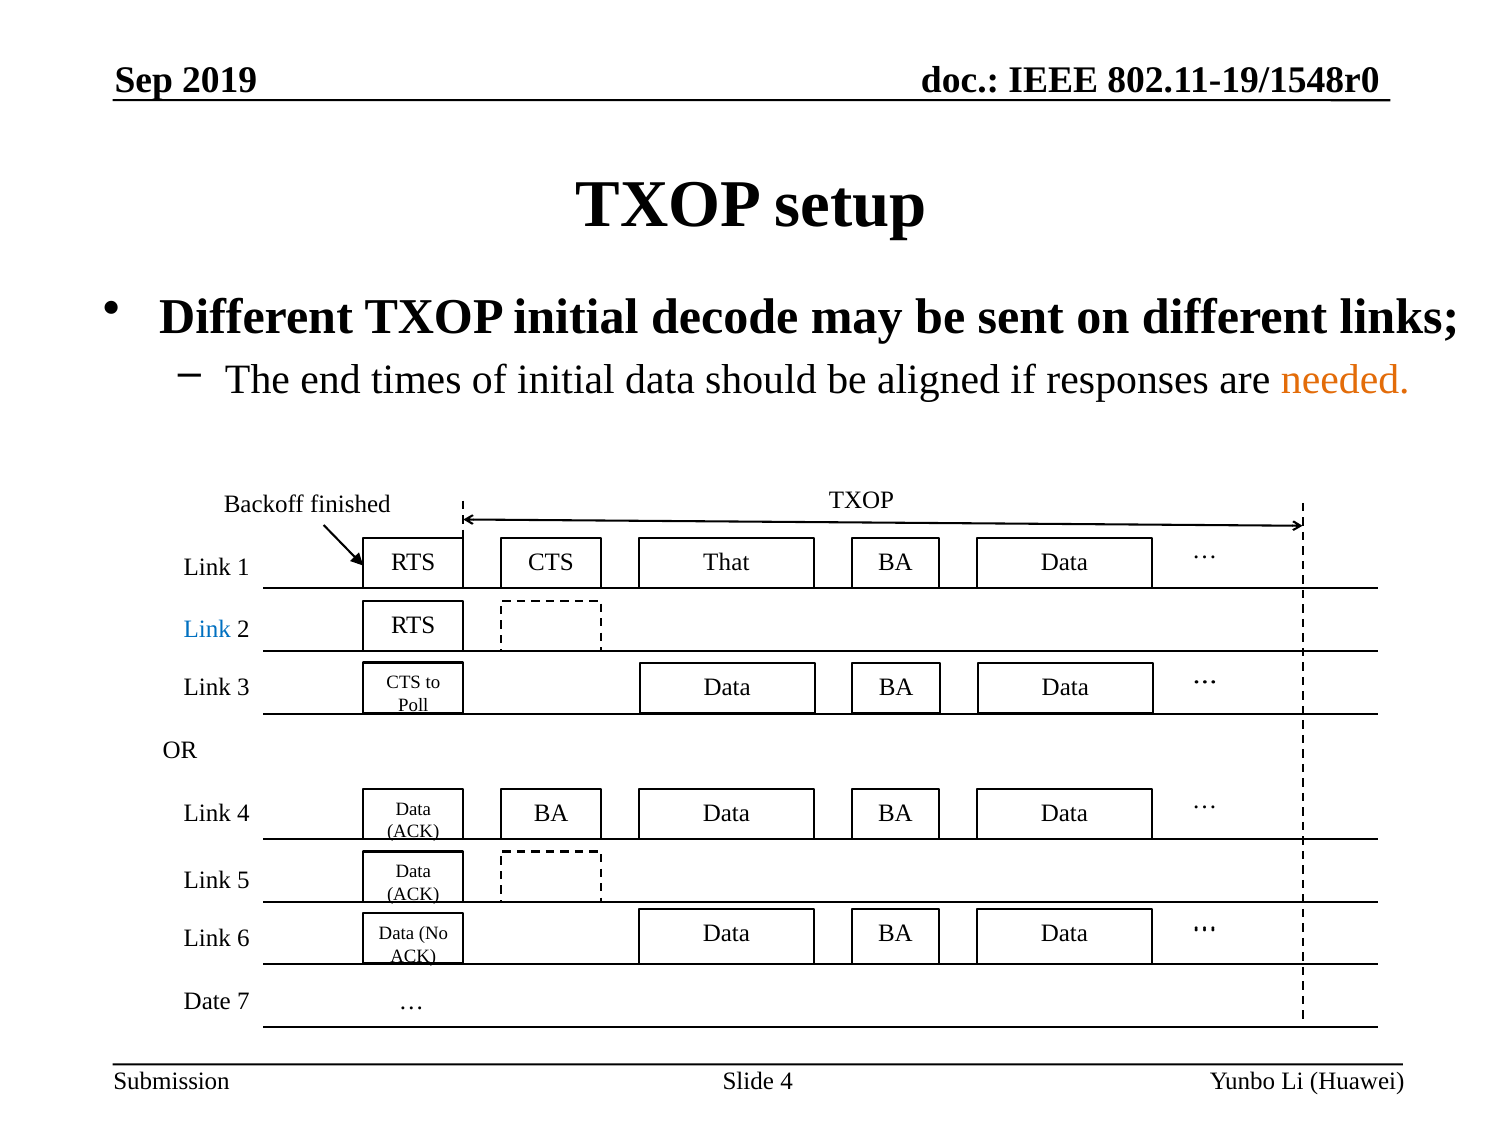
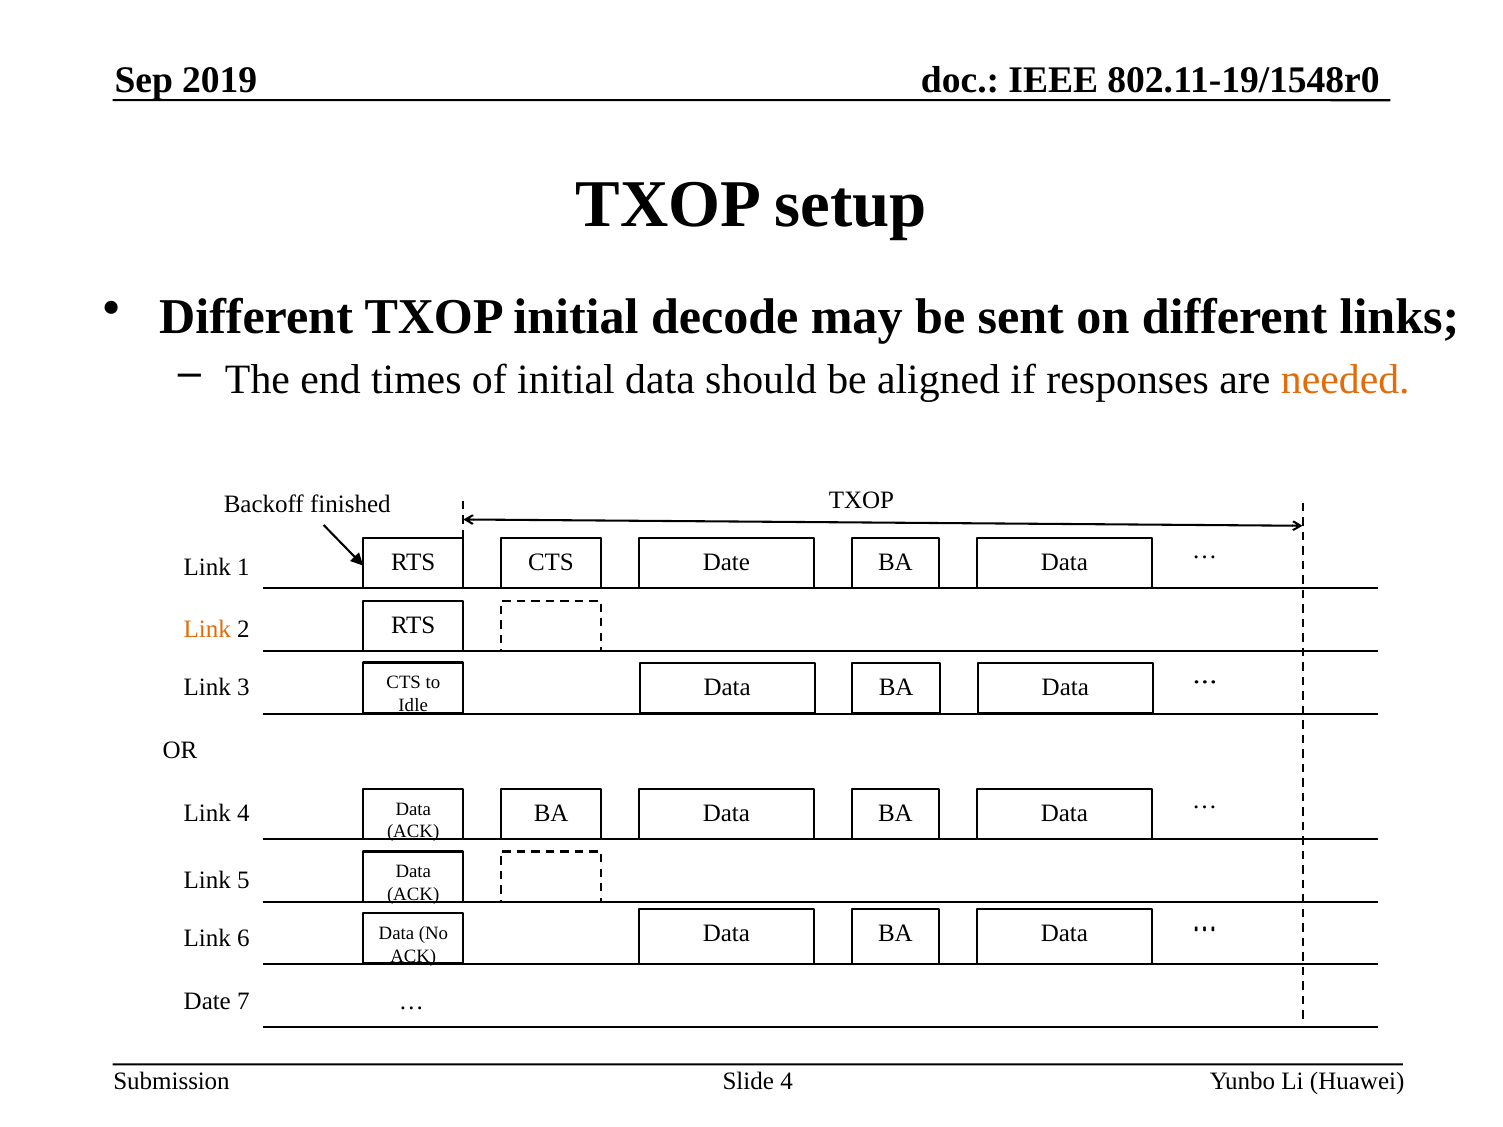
CTS That: That -> Date (726, 563)
Link colour: blue -> orange (207, 630)
Poll: Poll -> Idle (413, 705)
